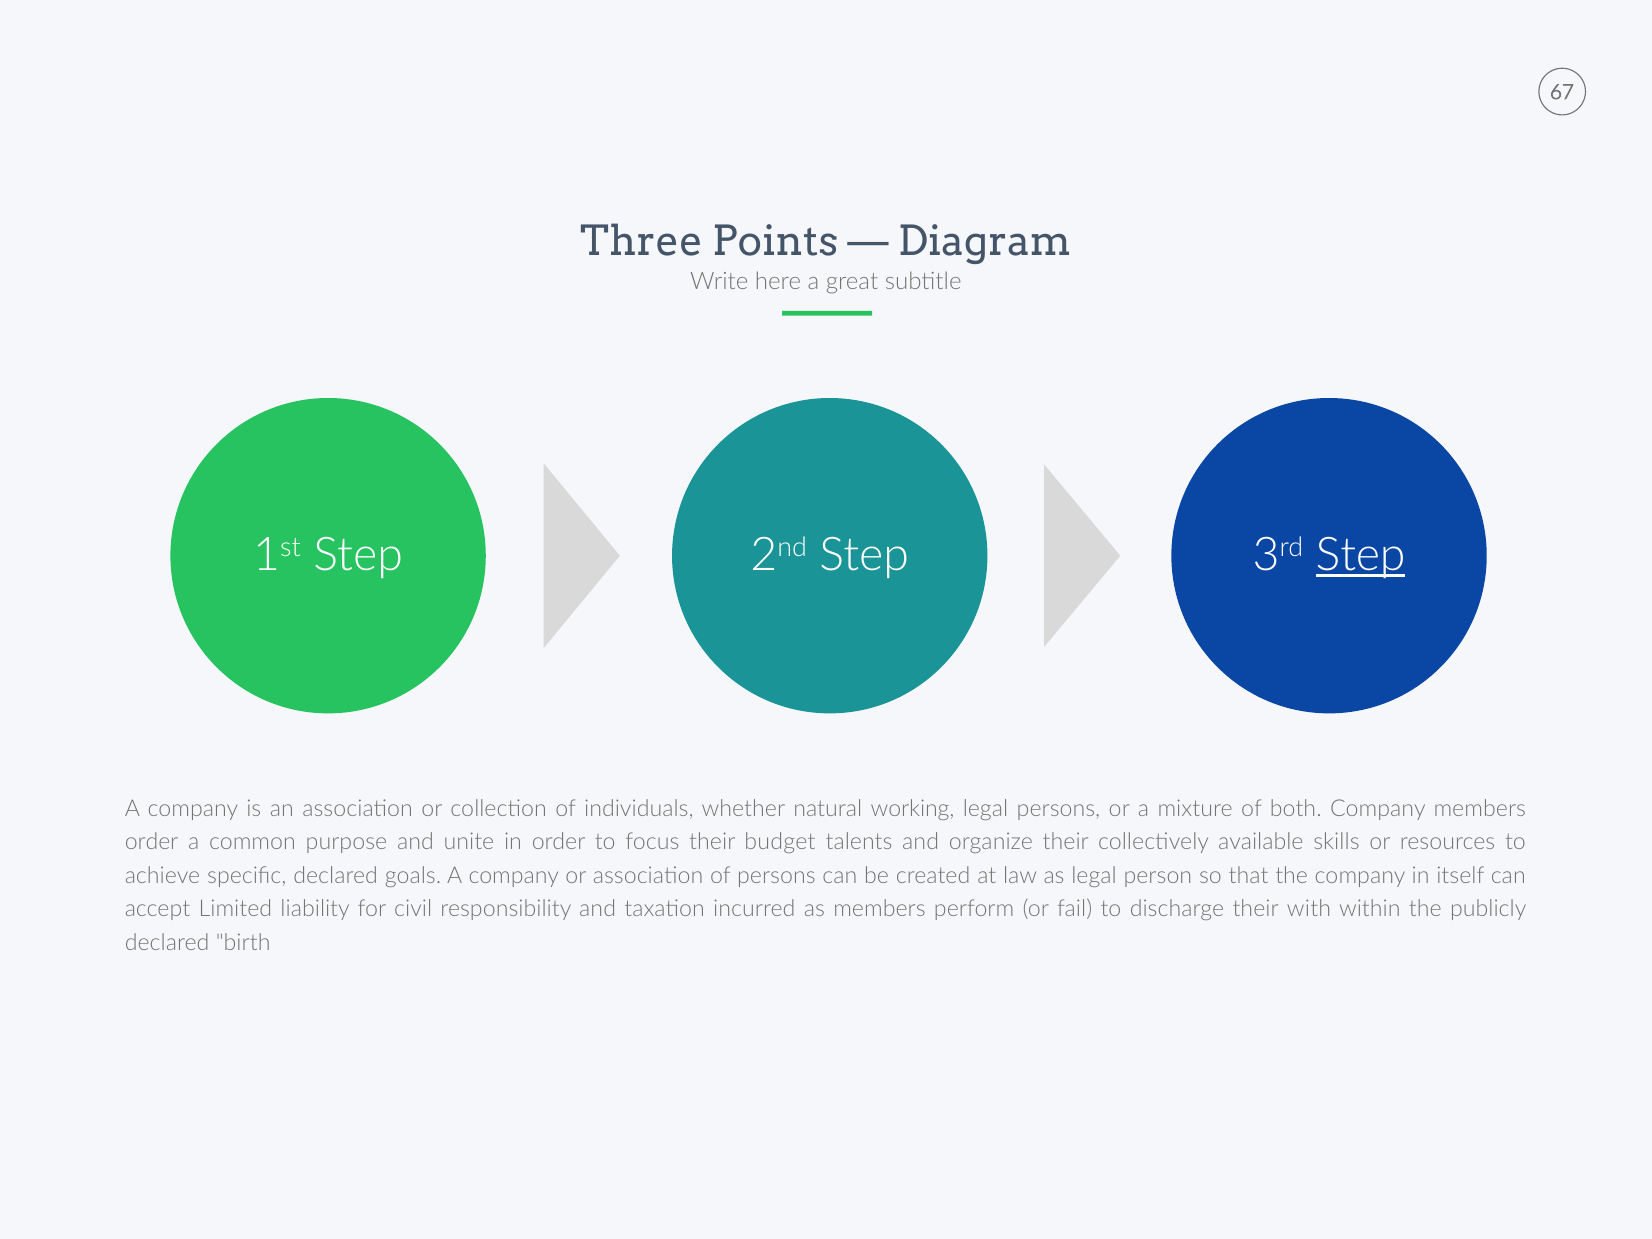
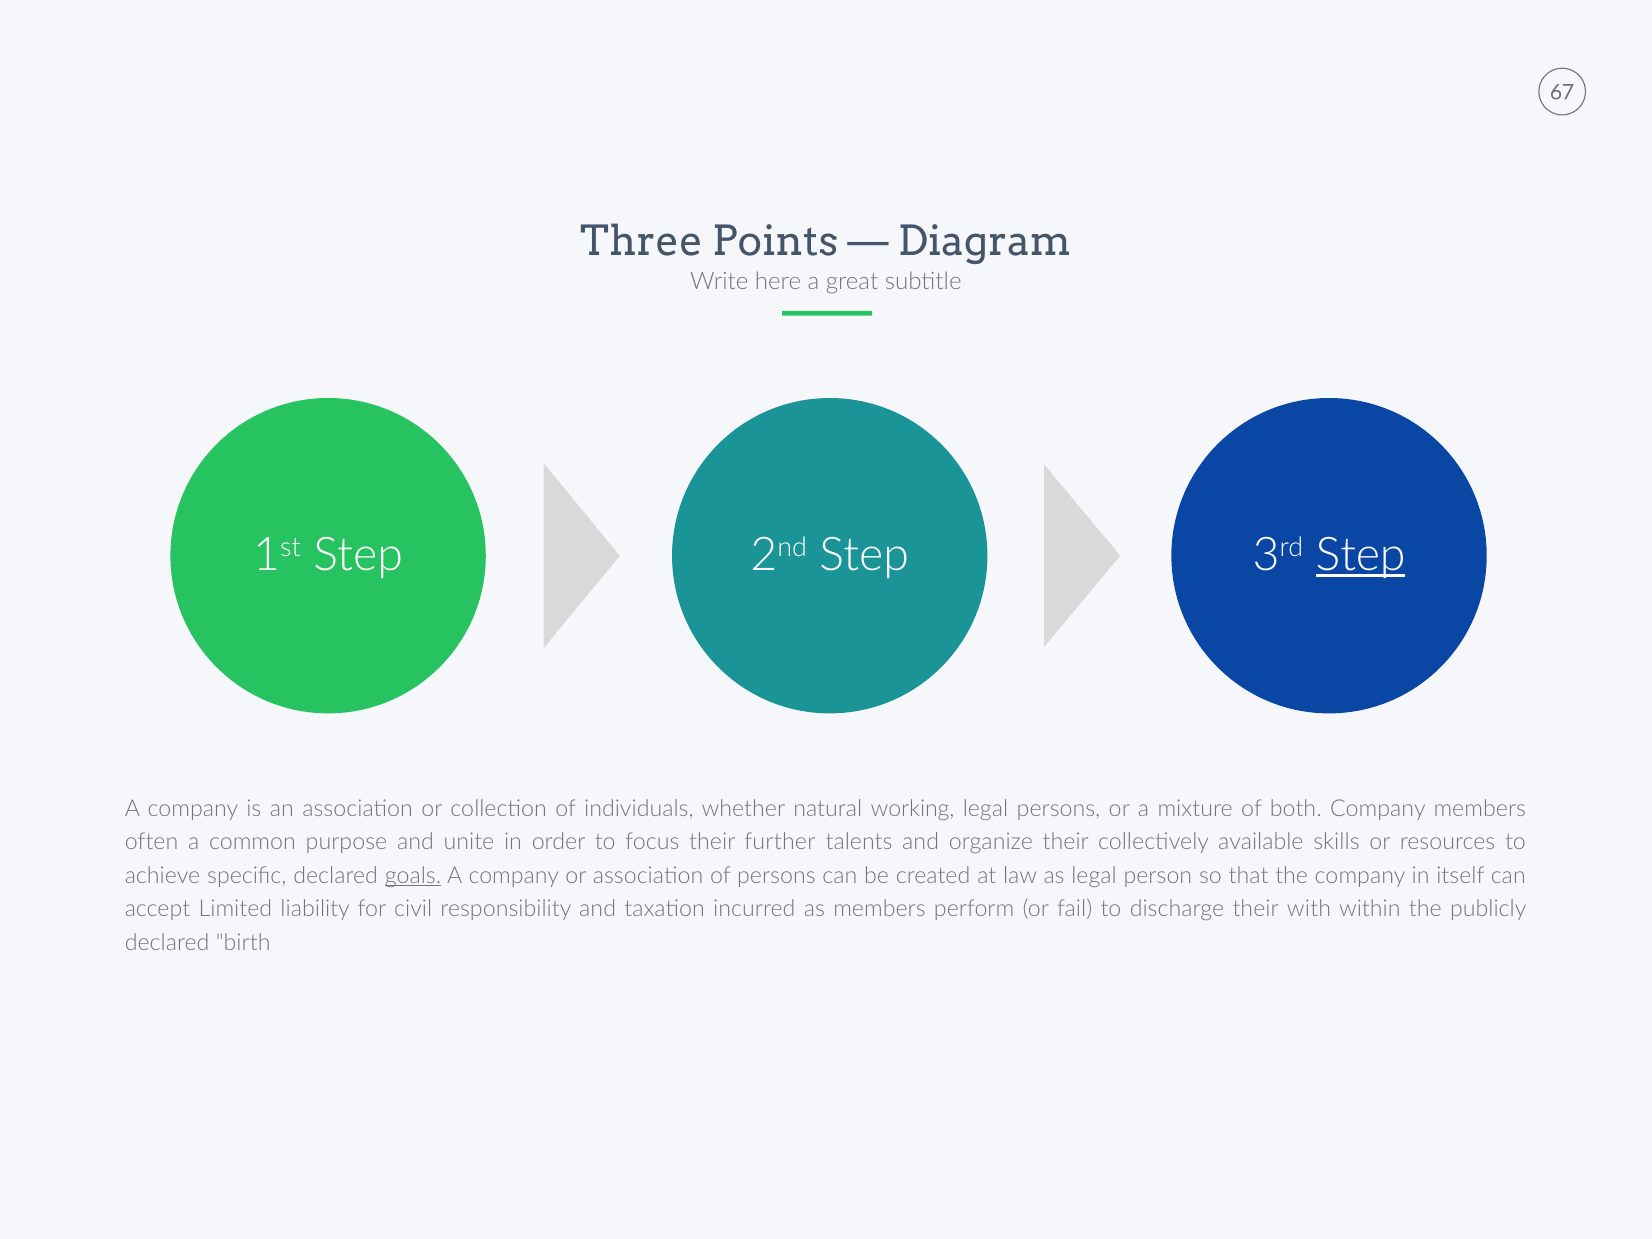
order: order -> often (152, 842)
budget: budget -> further (780, 842)
goals underline: none -> present (413, 876)
